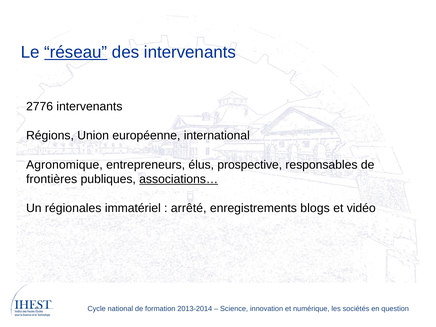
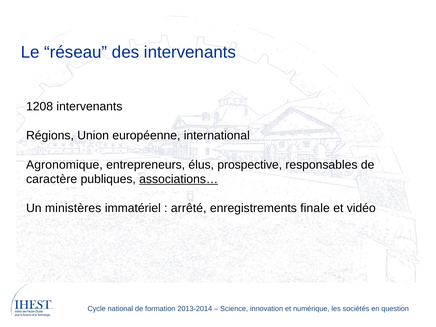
réseau underline: present -> none (76, 52)
2776: 2776 -> 1208 (40, 107)
frontières: frontières -> caractère (52, 179)
régionales: régionales -> ministères (73, 208)
blogs: blogs -> finale (315, 208)
